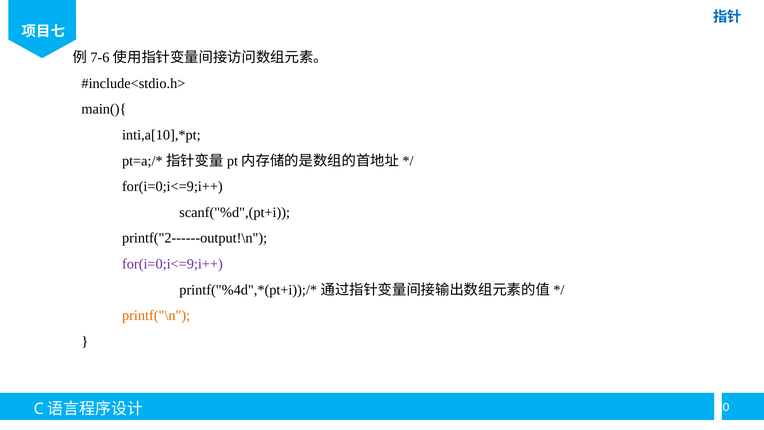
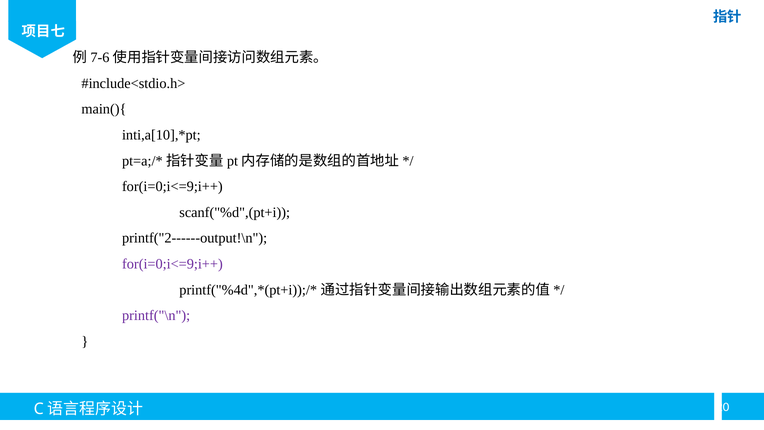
printf("\n colour: orange -> purple (156, 315)
